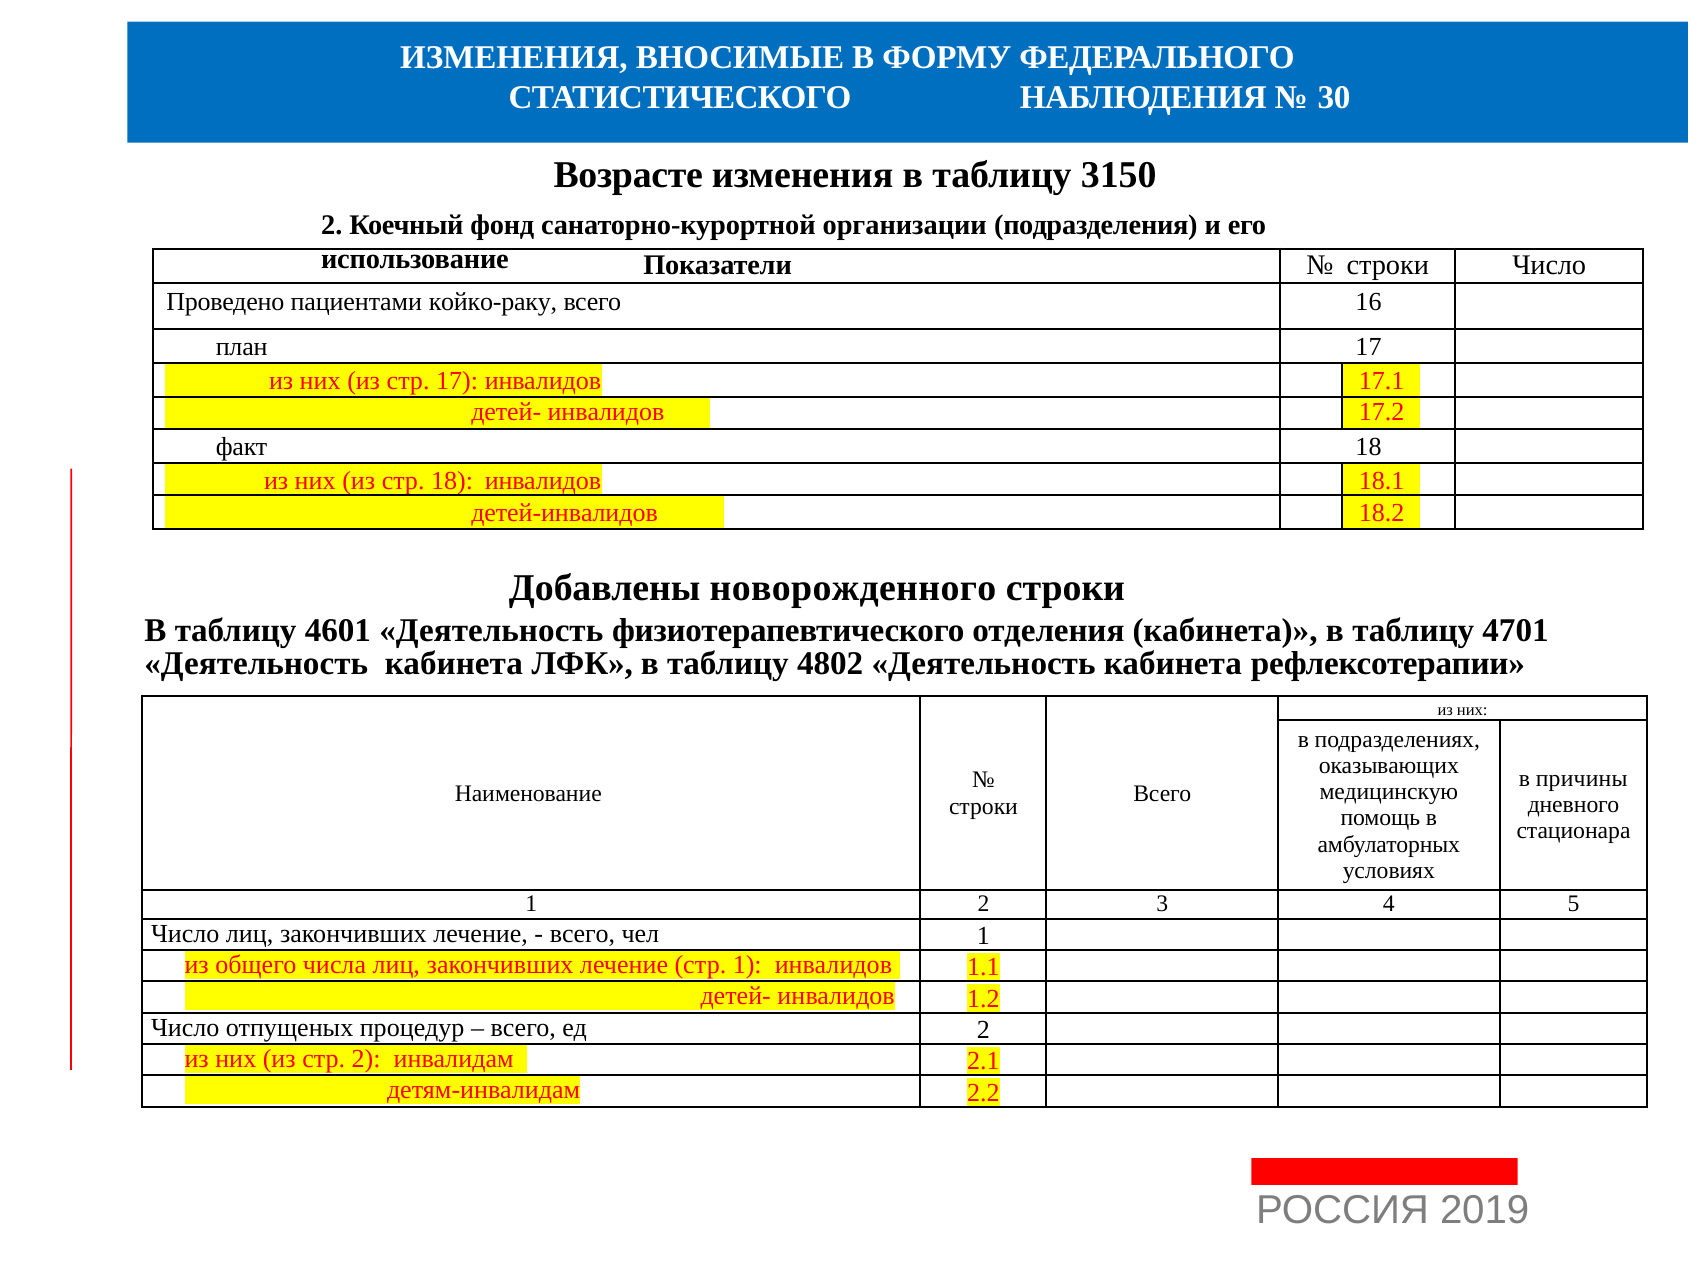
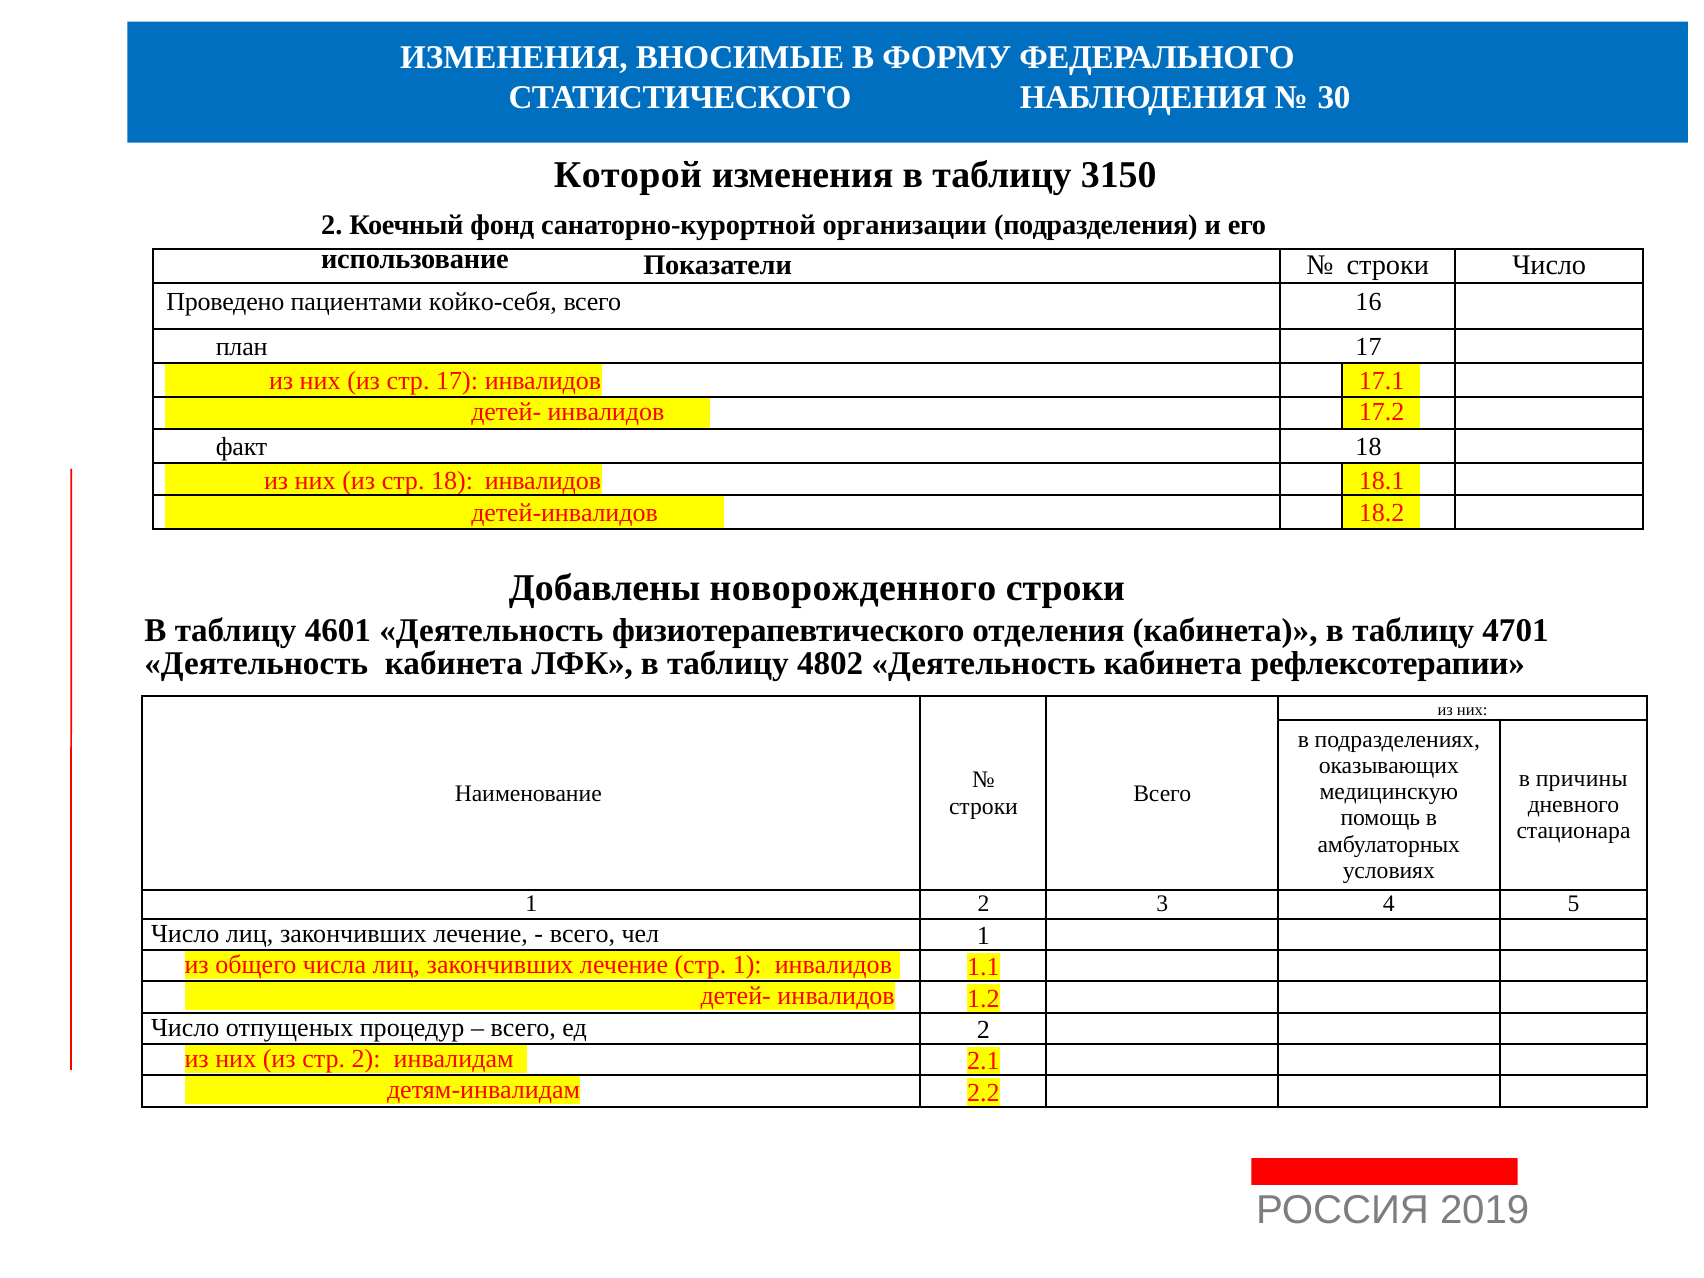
Возрасте: Возрасте -> Которой (628, 175)
койко-раку: койко-раку -> койко-себя (493, 302)
